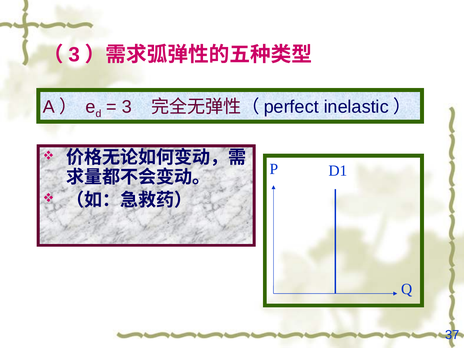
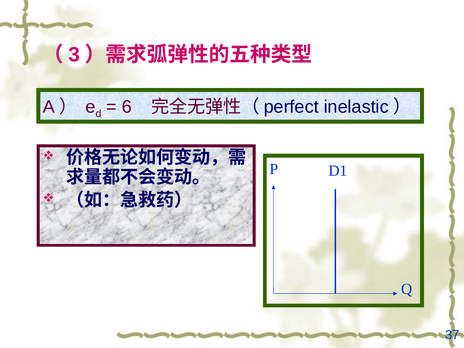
3: 3 -> 6 (127, 107)
